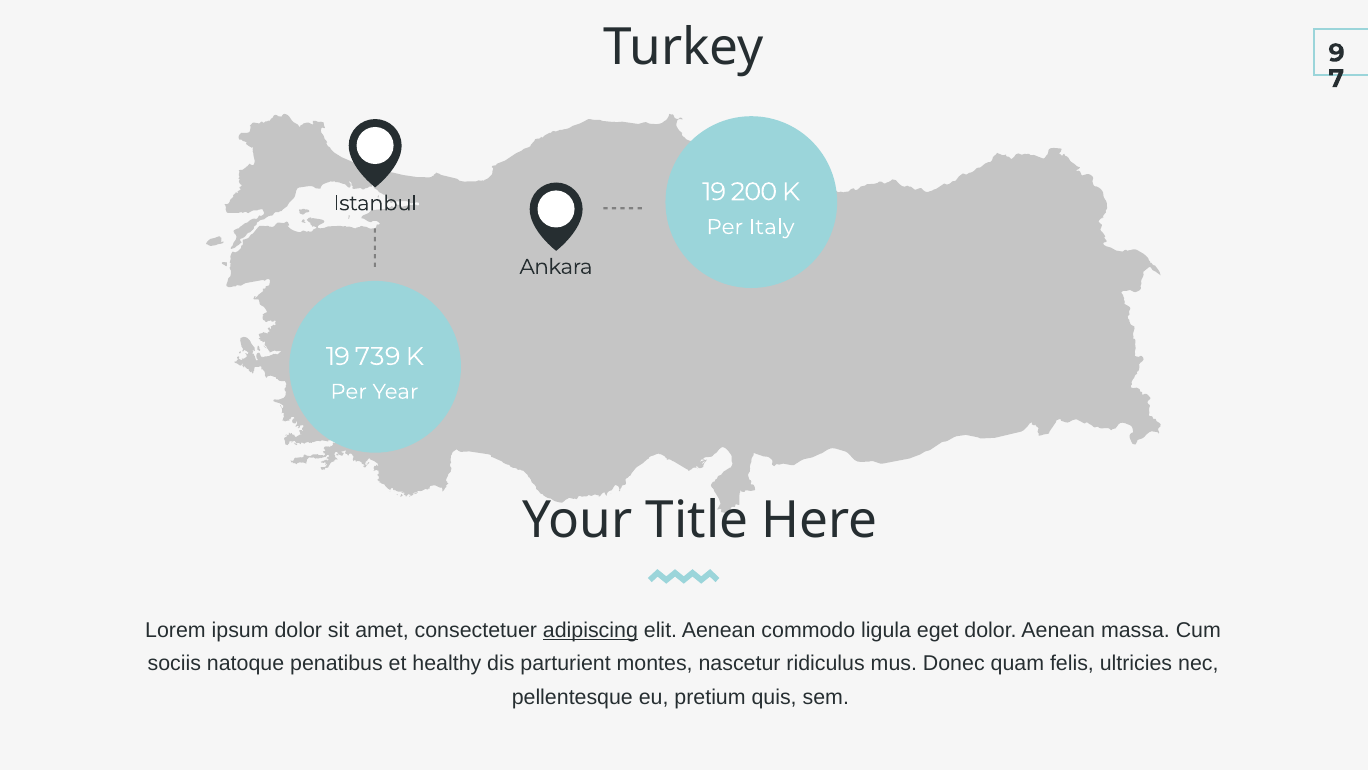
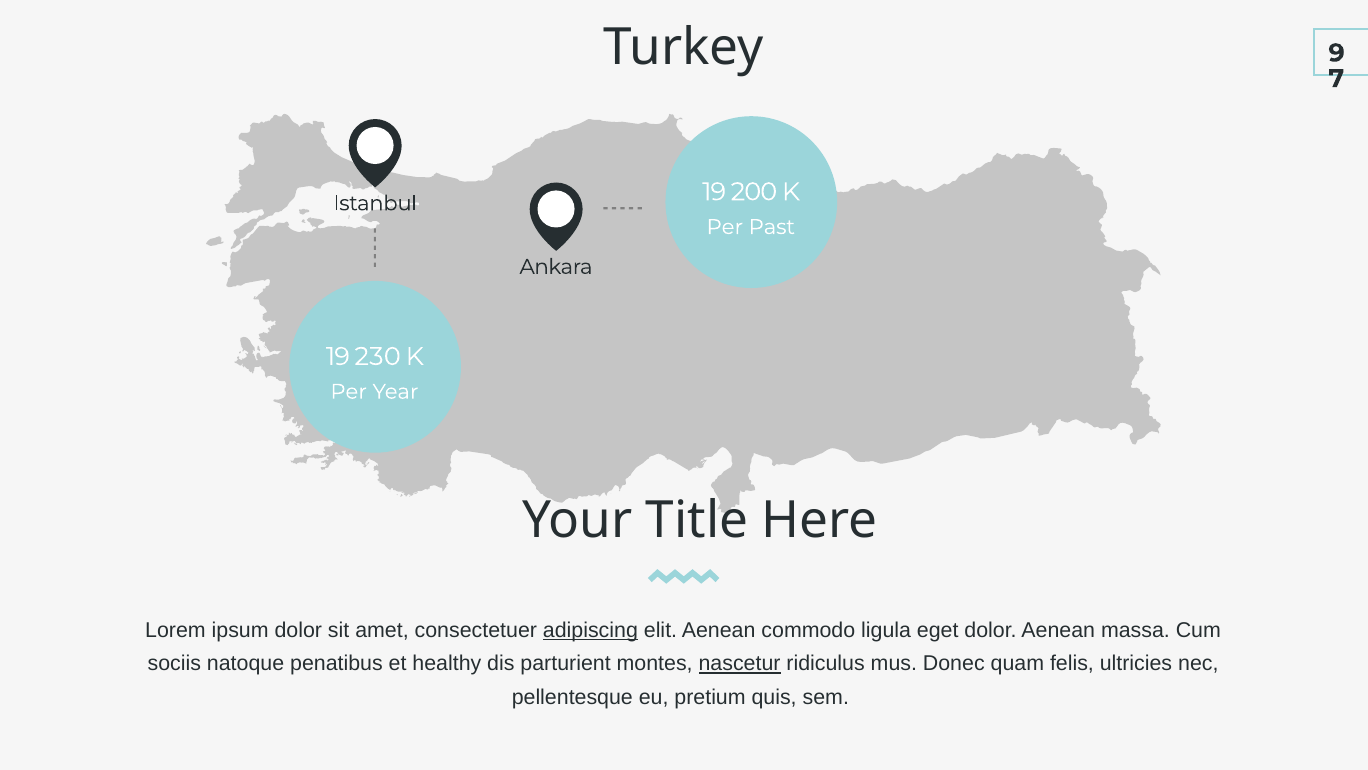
Italy: Italy -> Past (772, 227)
739: 739 -> 230 (378, 356)
nascetur underline: none -> present (740, 663)
